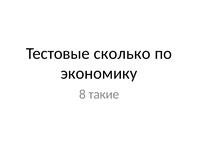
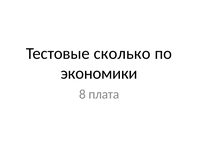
экономику: экономику -> экономики (99, 73)
такие: такие -> плата (104, 94)
